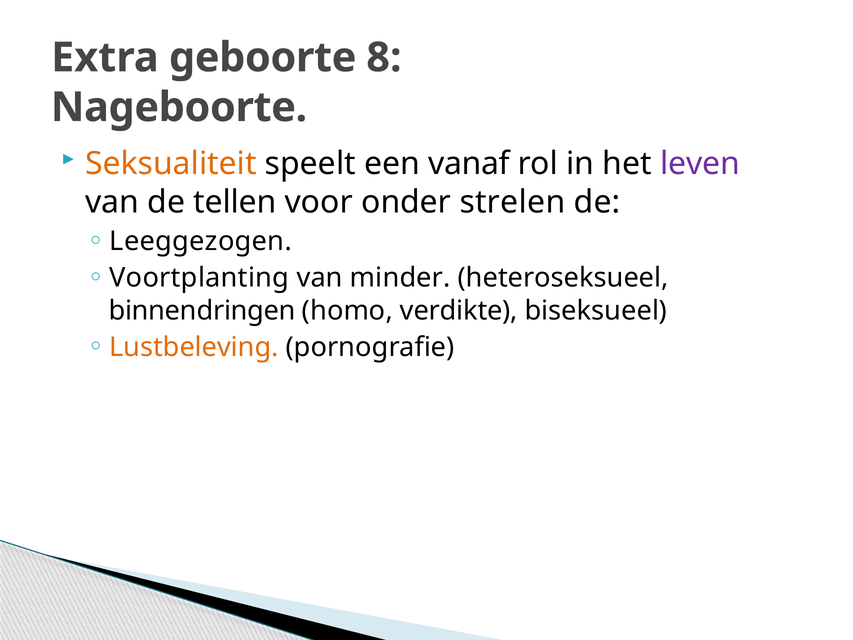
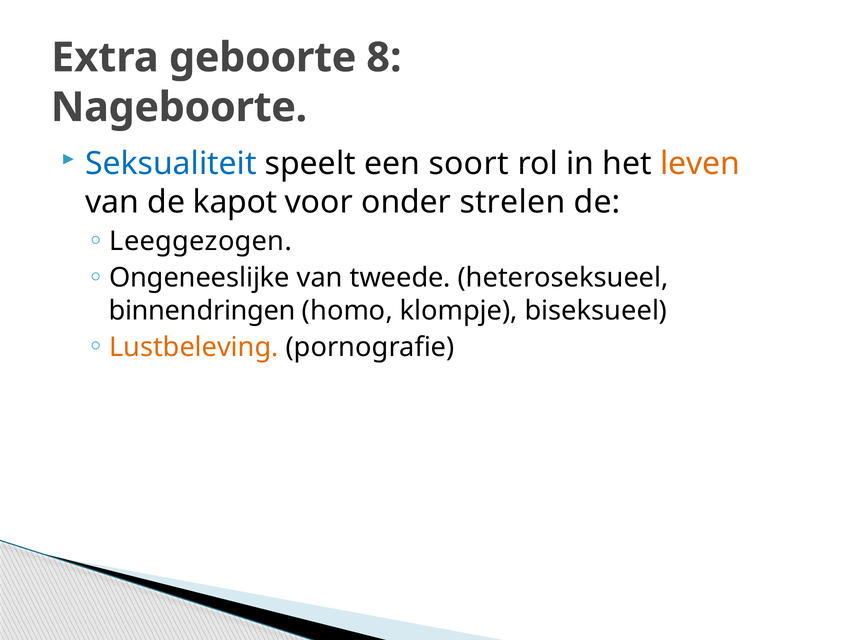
Seksualiteit colour: orange -> blue (171, 164)
vanaf: vanaf -> soort (469, 164)
leven colour: purple -> orange (700, 164)
tellen: tellen -> kapot (235, 202)
Voortplanting: Voortplanting -> Ongeneeslijke (199, 278)
minder: minder -> tweede (400, 278)
verdikte: verdikte -> klompje (459, 310)
